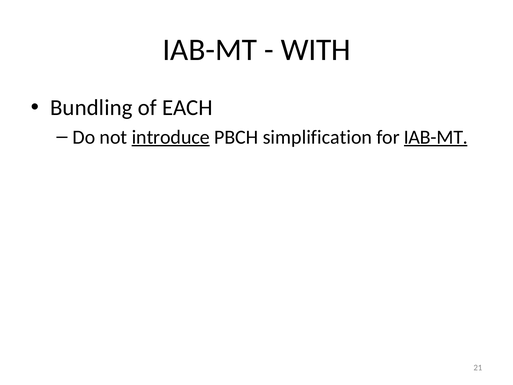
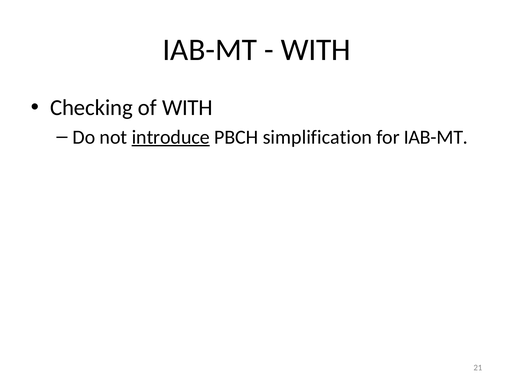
Bundling: Bundling -> Checking (91, 108)
of EACH: EACH -> WITH (187, 108)
IAB-MT underline: present -> none (436, 137)
